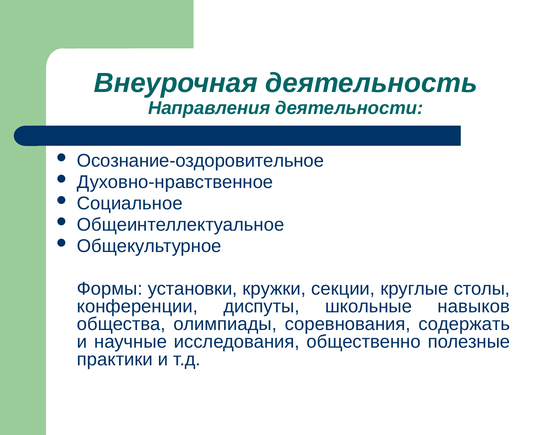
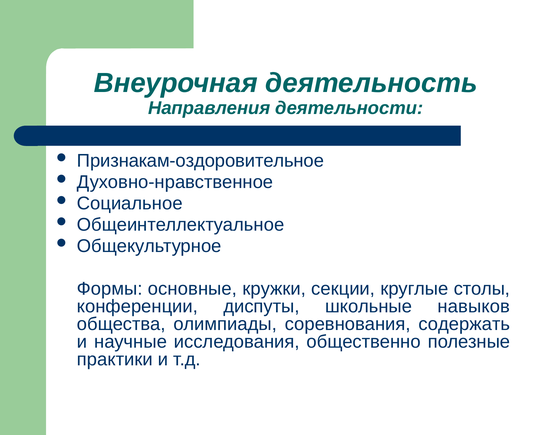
Осознание-оздоровительное: Осознание-оздоровительное -> Признакам-оздоровительное (201, 161)
установки: установки -> основные (192, 289)
